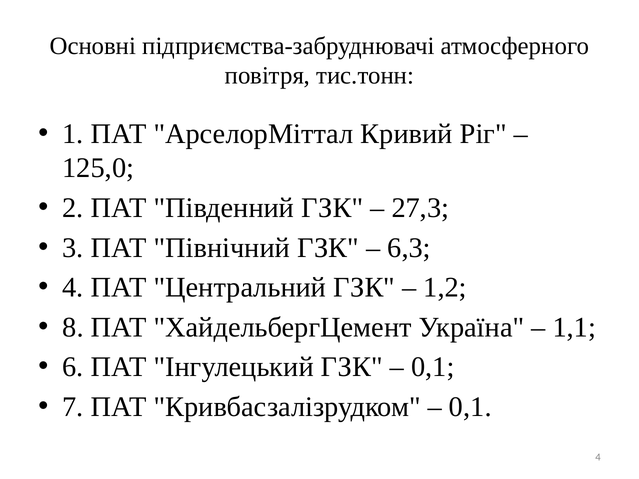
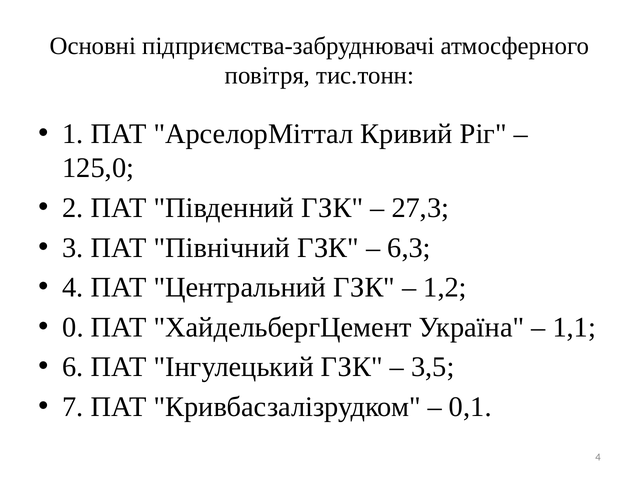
8: 8 -> 0 (73, 327)
0,1: 0,1 -> 3,5 (433, 367)
